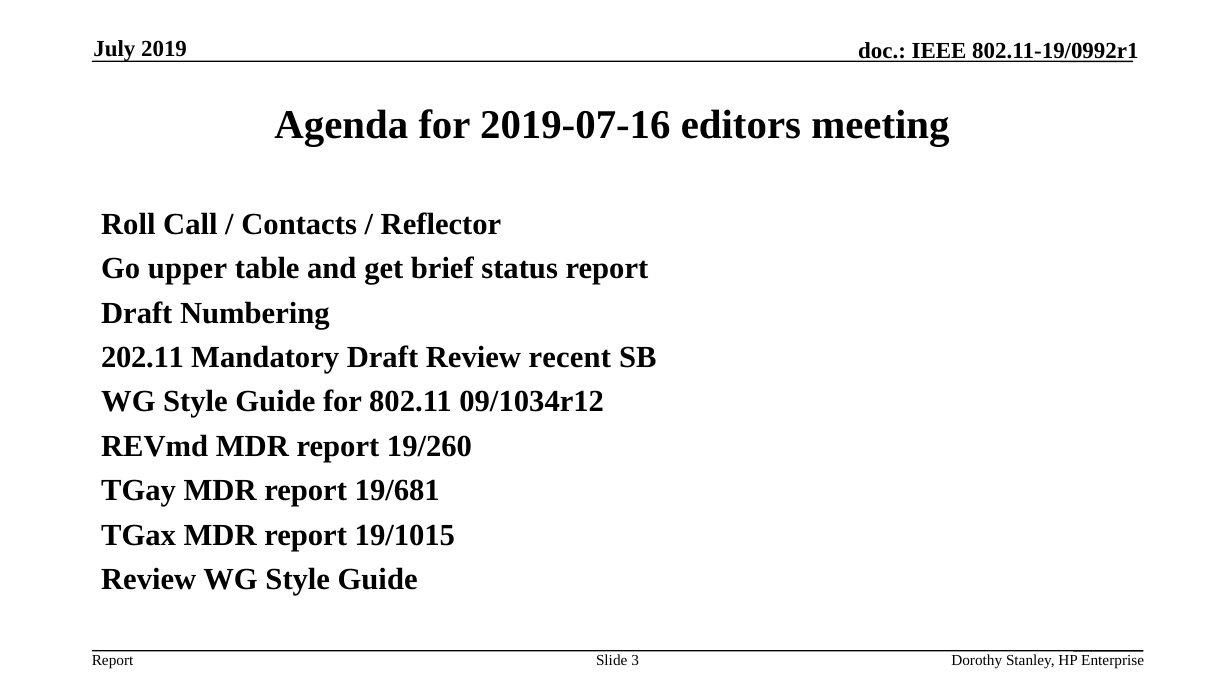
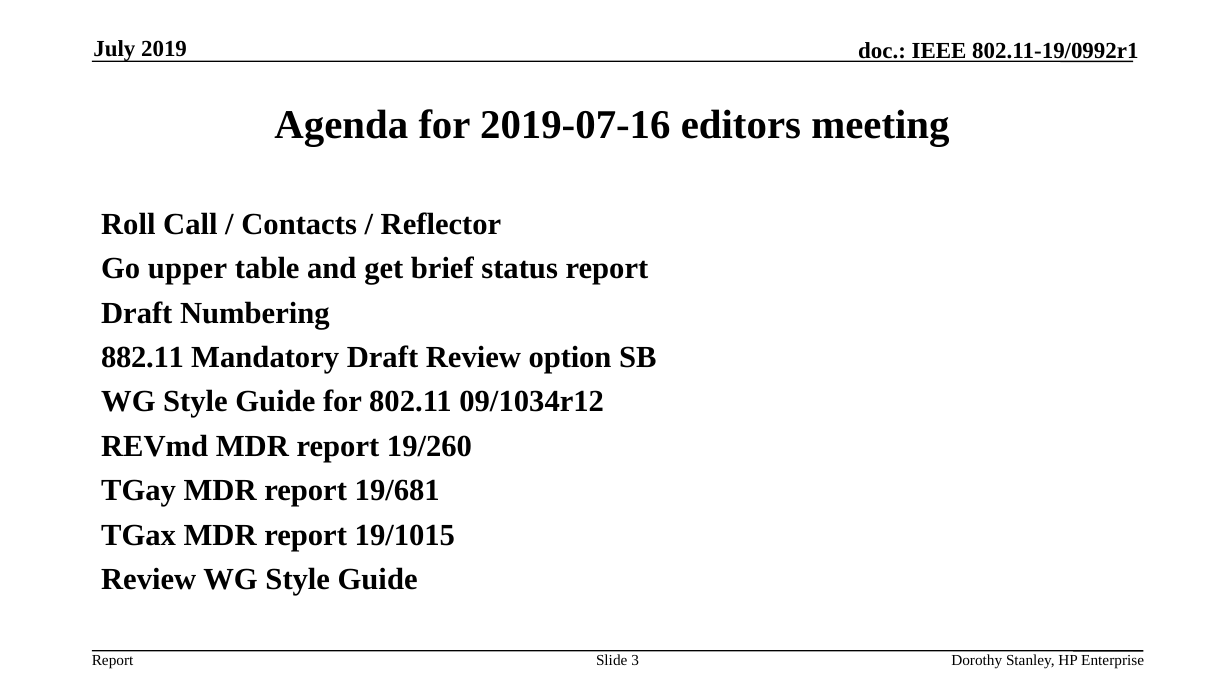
202.11: 202.11 -> 882.11 (142, 357)
recent: recent -> option (570, 357)
